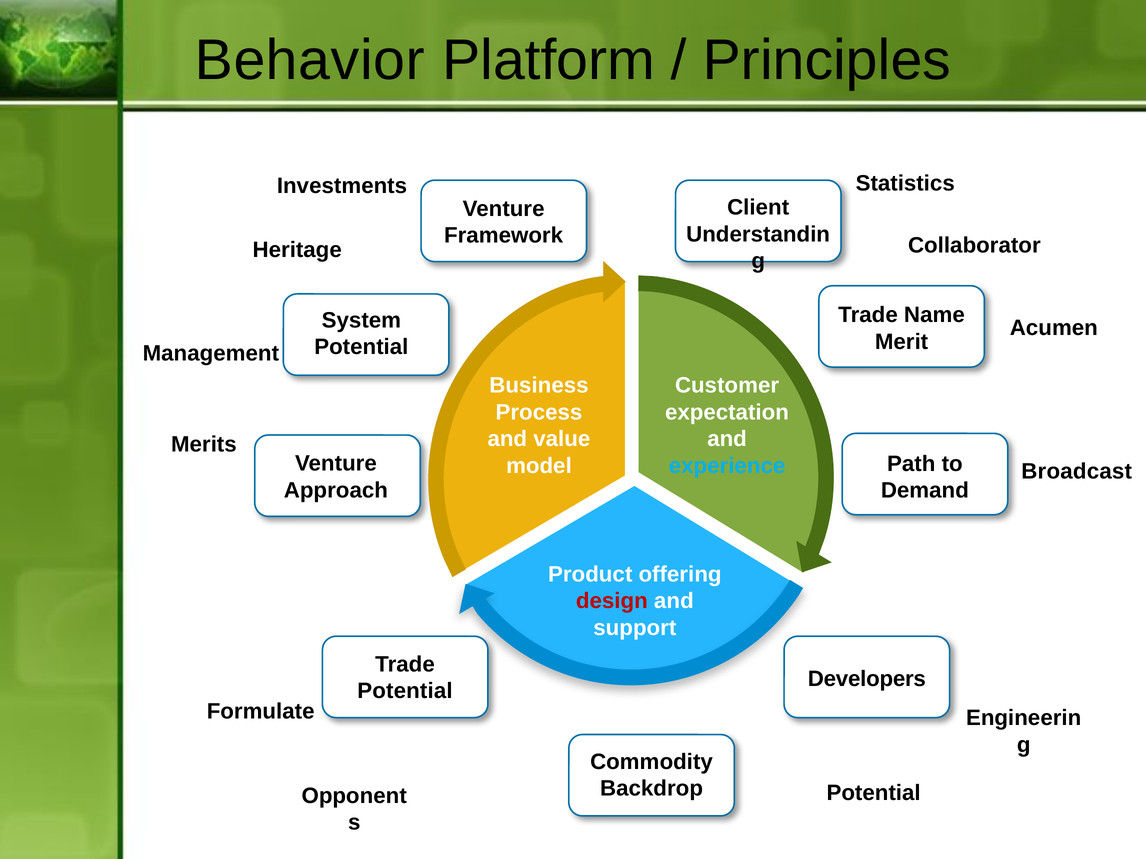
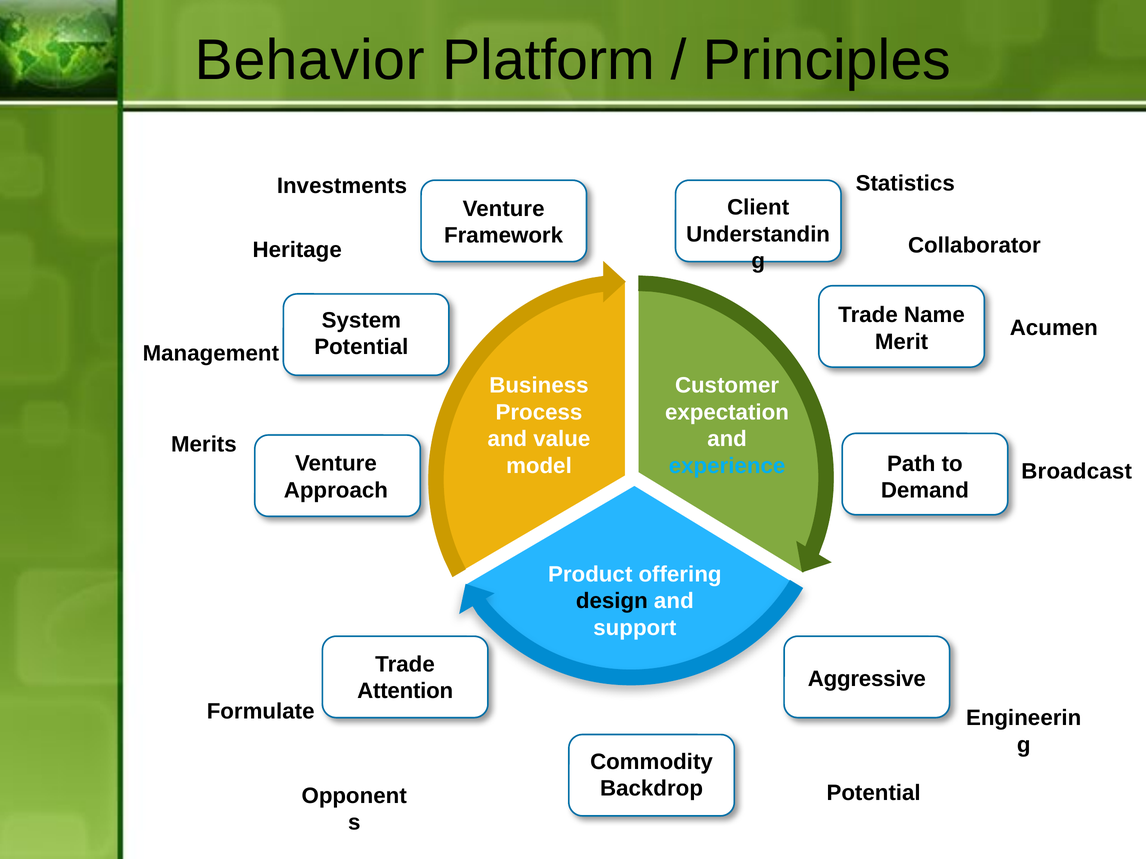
design colour: red -> black (612, 601)
Developers: Developers -> Aggressive (867, 679)
Potential: Potential -> Attention (405, 691)
